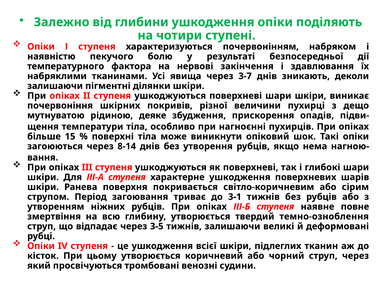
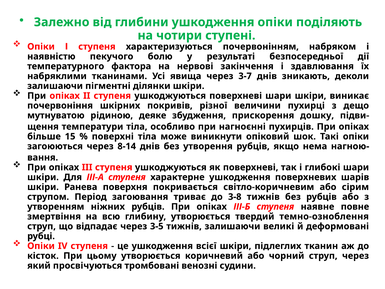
опадів: опадів -> дошку (317, 115)
3-1: 3-1 -> 3-8 (235, 197)
